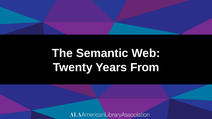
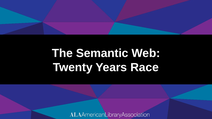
From: From -> Race (145, 68)
